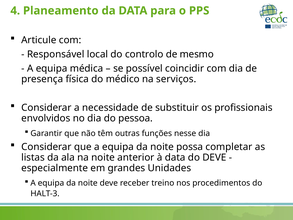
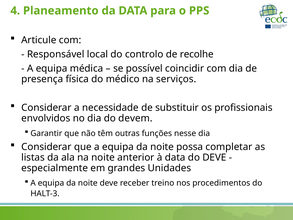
mesmo: mesmo -> recolhe (197, 54)
pessoa: pessoa -> devem (135, 118)
